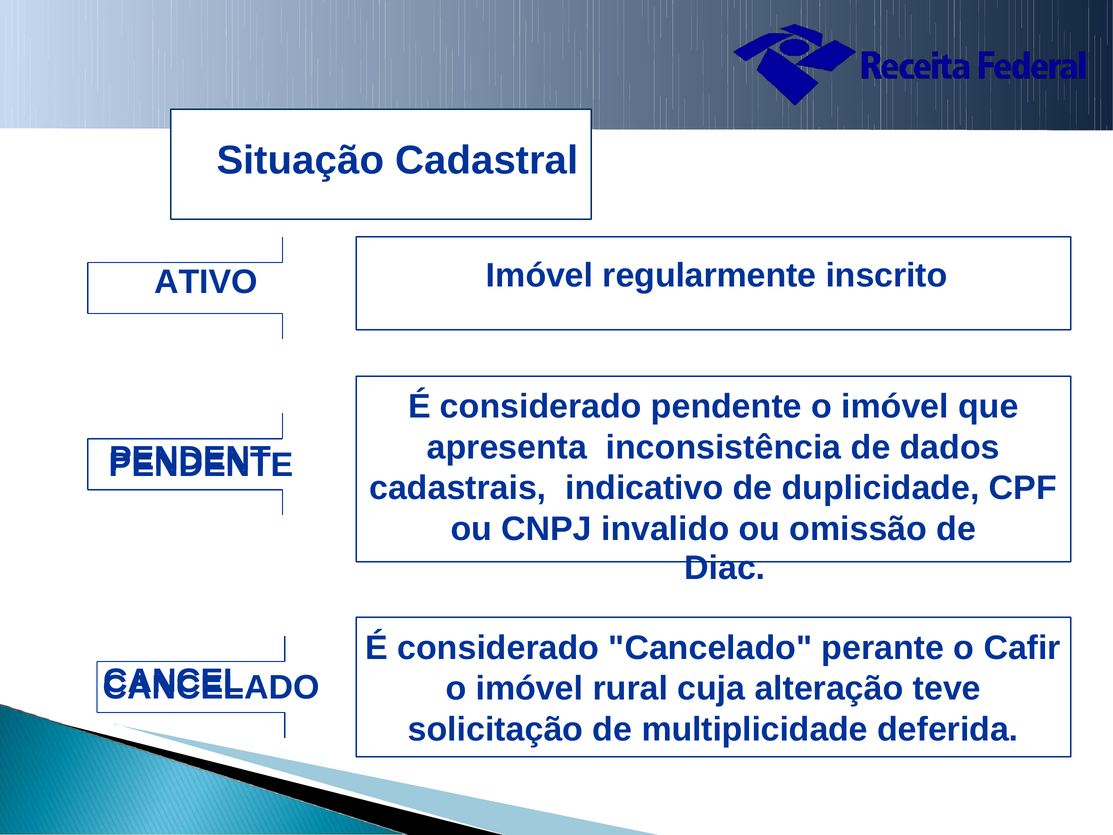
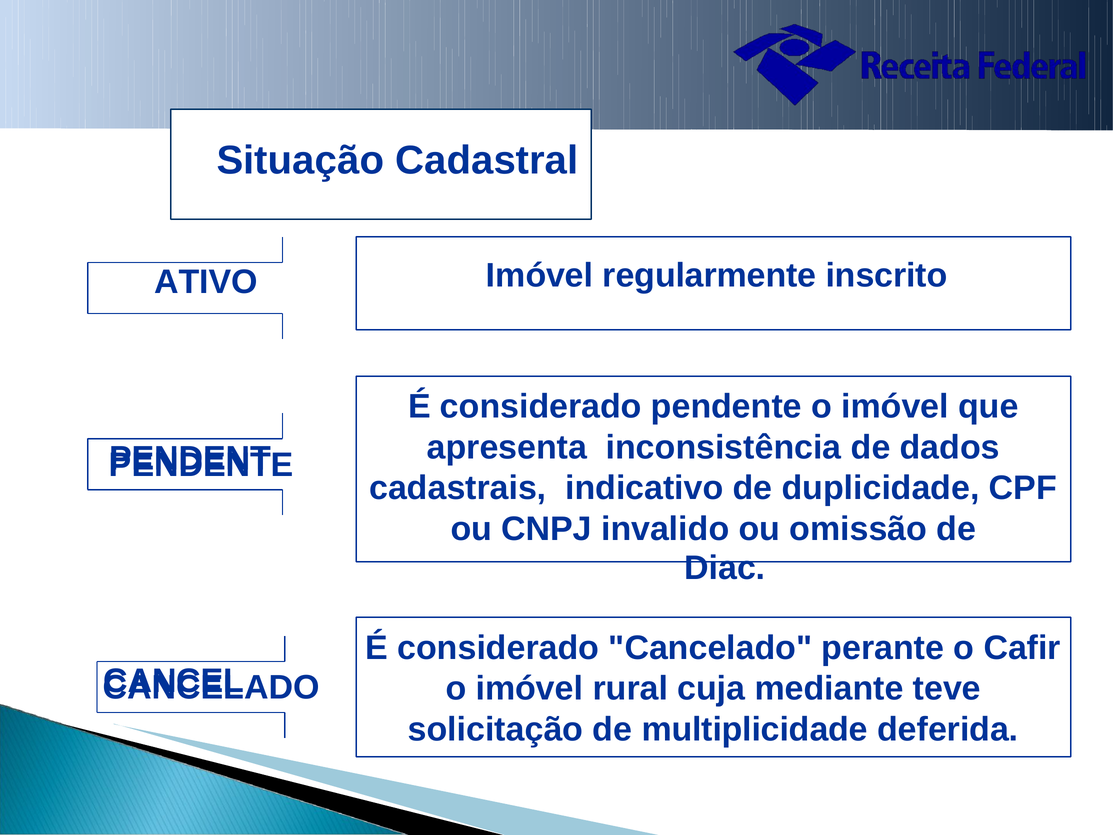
alteração: alteração -> mediante (829, 688)
